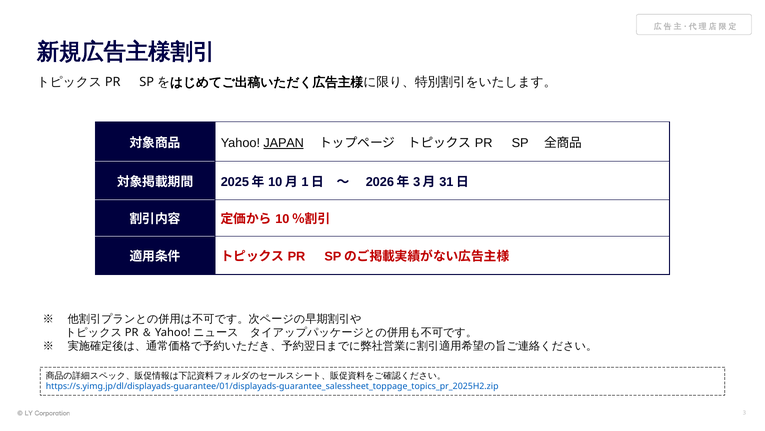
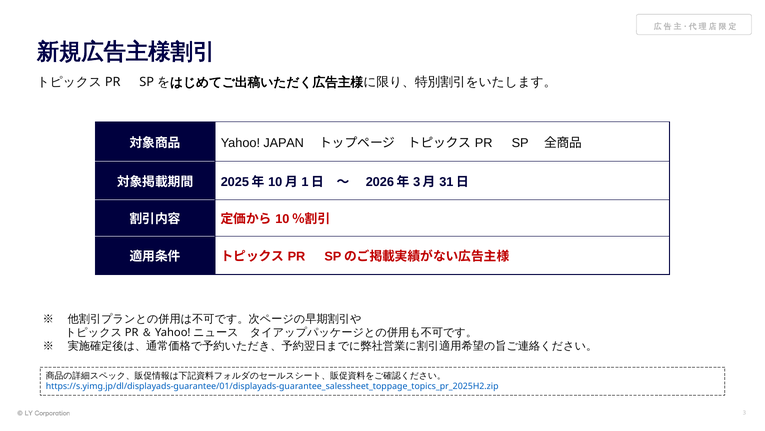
JAPAN underline: present -> none (284, 143)
